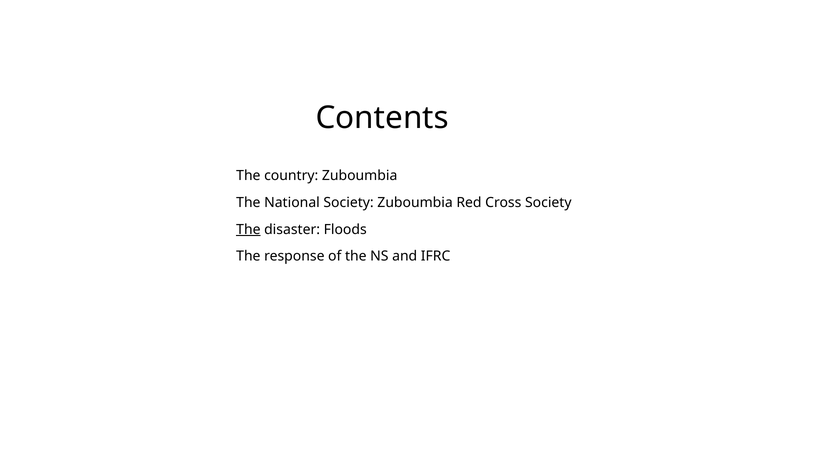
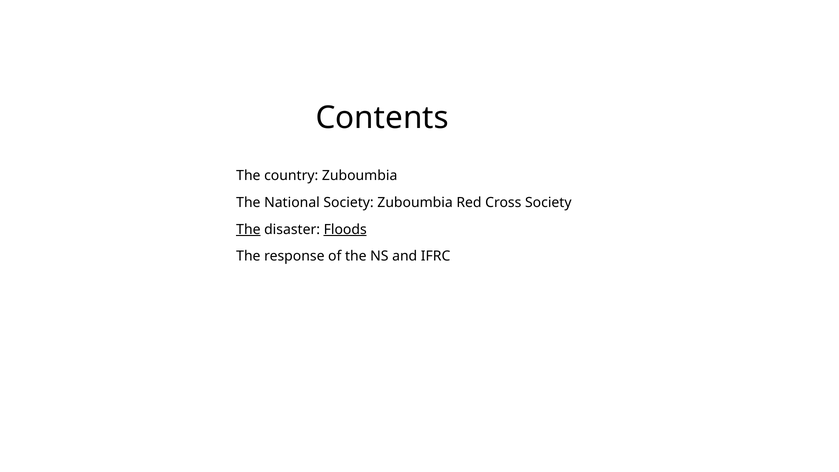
Floods underline: none -> present (345, 229)
